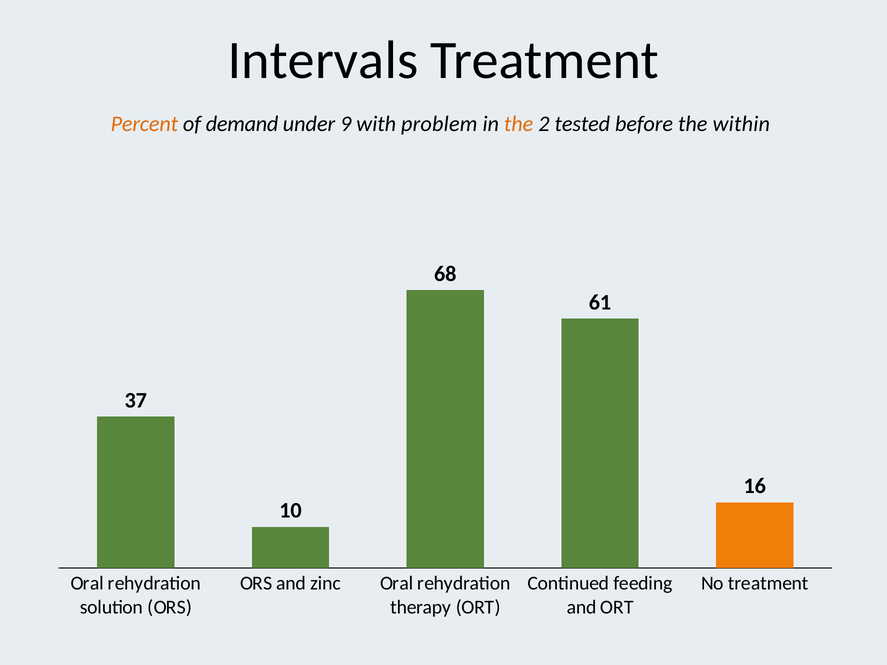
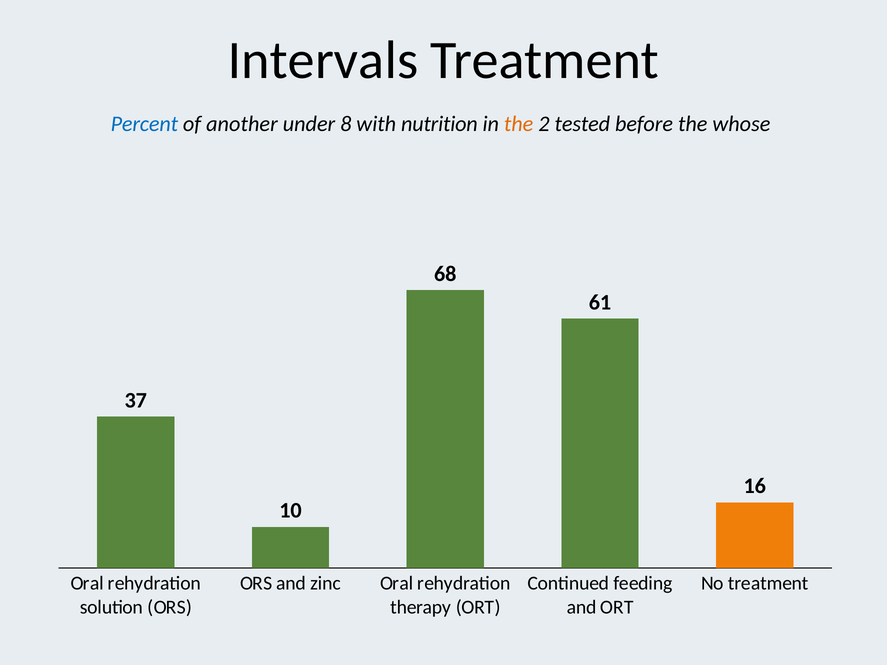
Percent colour: orange -> blue (144, 124)
demand: demand -> another (242, 124)
9: 9 -> 8 (346, 124)
problem: problem -> nutrition (439, 124)
within: within -> whose (741, 124)
